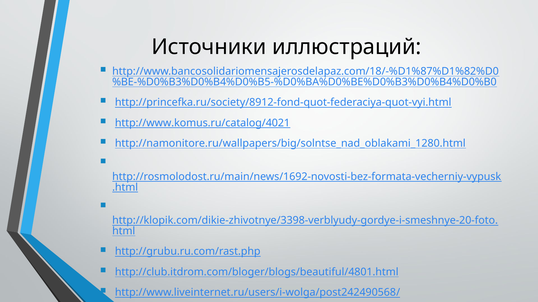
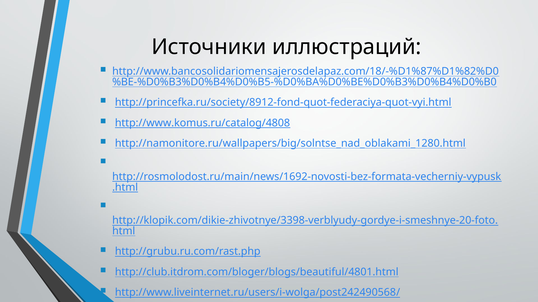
http://www.komus.ru/catalog/4021: http://www.komus.ru/catalog/4021 -> http://www.komus.ru/catalog/4808 (202, 123)
